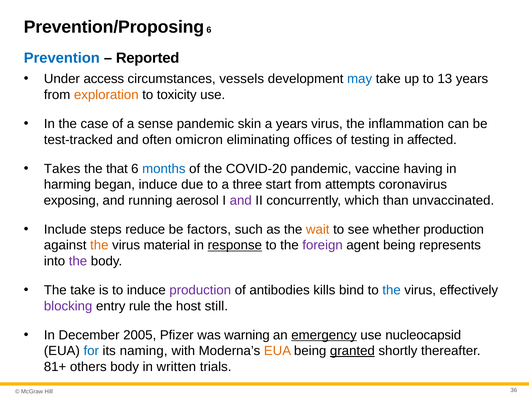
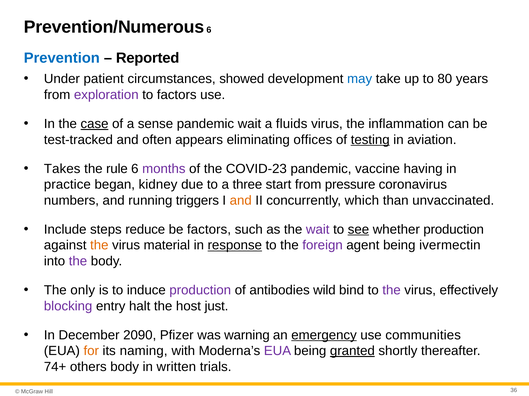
Prevention/Proposing: Prevention/Proposing -> Prevention/Numerous (114, 27)
access: access -> patient (104, 79)
vessels: vessels -> showed (242, 79)
13: 13 -> 80 (445, 79)
exploration colour: orange -> purple (106, 95)
to toxicity: toxicity -> factors (177, 95)
case underline: none -> present (95, 124)
pandemic skin: skin -> wait (249, 124)
a years: years -> fluids (292, 124)
omicron: omicron -> appears (199, 140)
testing underline: none -> present (370, 140)
affected: affected -> aviation (432, 140)
that: that -> rule (117, 169)
months colour: blue -> purple (164, 169)
COVID-20: COVID-20 -> COVID-23 (256, 169)
harming: harming -> practice (67, 185)
began induce: induce -> kidney (158, 185)
attempts: attempts -> pressure (350, 185)
exposing: exposing -> numbers (71, 201)
aerosol: aerosol -> triggers (197, 201)
and colour: purple -> orange (241, 201)
wait colour: orange -> purple (318, 230)
see underline: none -> present (358, 230)
represents: represents -> ivermectin (450, 246)
The take: take -> only (83, 291)
kills: kills -> wild (324, 291)
the colour: blue -> purple (392, 291)
rule: rule -> halt (140, 307)
still: still -> just (216, 307)
2005: 2005 -> 2090 (140, 336)
nucleocapsid: nucleocapsid -> communities (423, 336)
for colour: blue -> orange (91, 352)
EUA colour: orange -> purple (277, 352)
81+: 81+ -> 74+ (55, 367)
